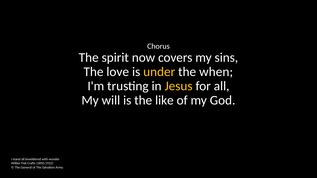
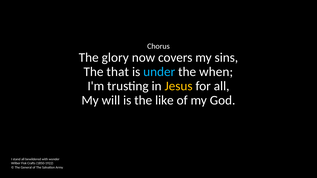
spirit: spirit -> glory (115, 58)
love: love -> that (118, 72)
under colour: yellow -> light blue (159, 72)
